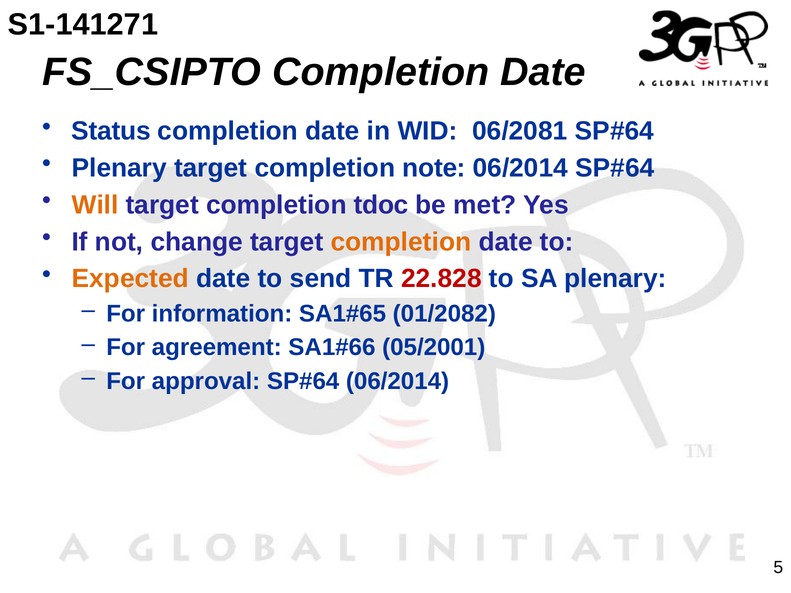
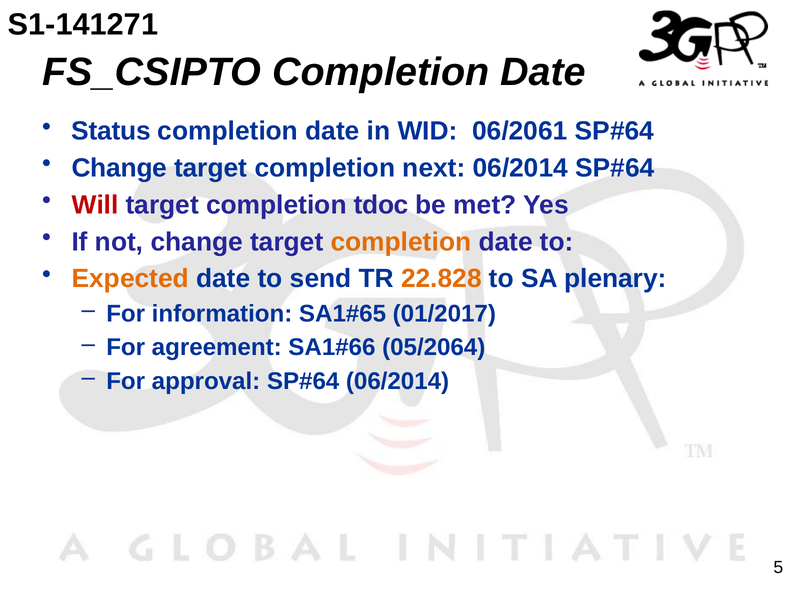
06/2081: 06/2081 -> 06/2061 (520, 131)
Plenary: Plenary -> Change (119, 168)
note: note -> next (434, 168)
Will colour: orange -> red (95, 205)
22.828 colour: red -> orange (441, 279)
01/2082: 01/2082 -> 01/2017 (444, 314)
05/2001: 05/2001 -> 05/2064 (434, 348)
